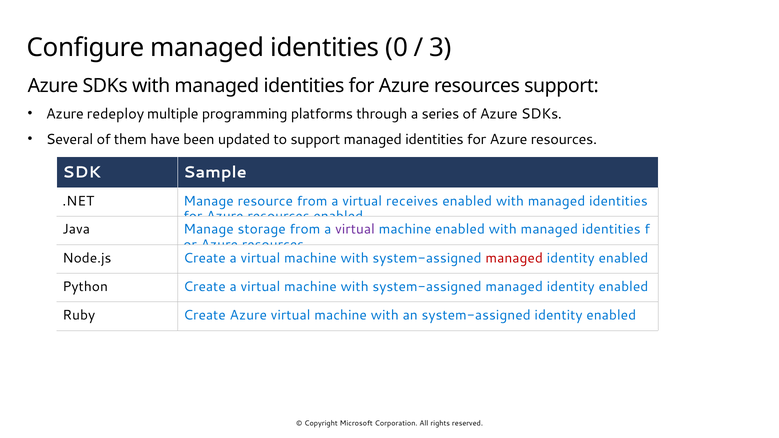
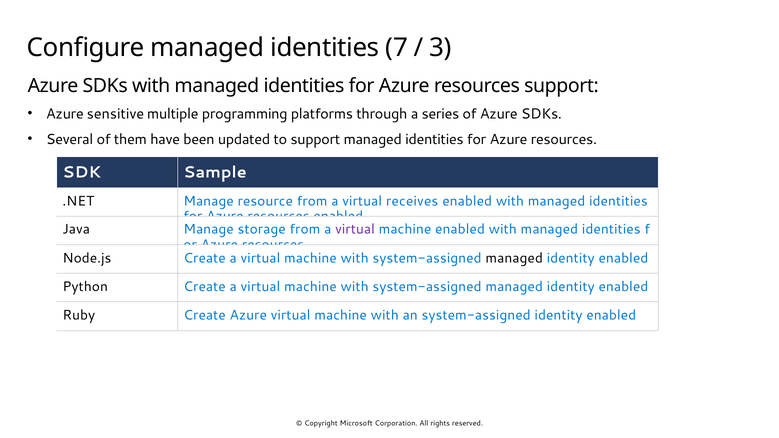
0: 0 -> 7 (397, 48)
redeploy: redeploy -> sensitive (115, 114)
managed colour: red -> black (514, 258)
